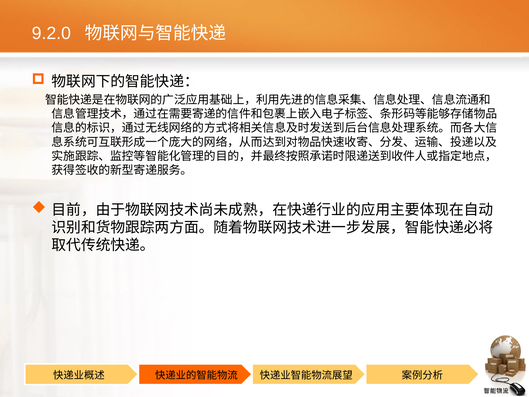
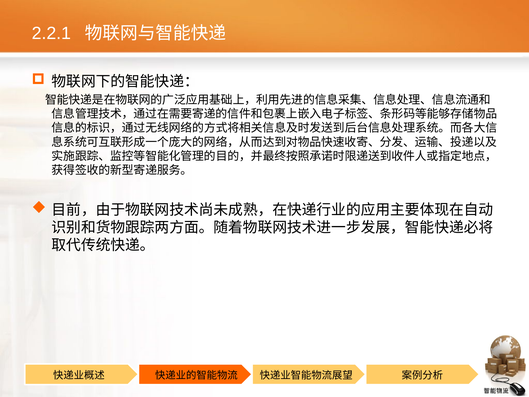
9.2.0: 9.2.0 -> 2.2.1 (51, 33)
